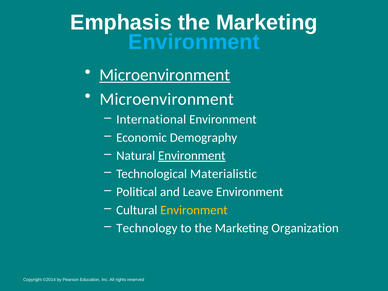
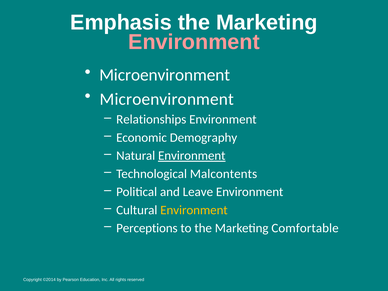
Environment colour: light blue -> pink (194, 42)
Microenvironment underline: present -> none (165, 75)
International: International -> Relationships (151, 119)
Materialistic: Materialistic -> Malcontents (224, 174)
Technology: Technology -> Perceptions (147, 228)
Organization: Organization -> Comfortable (305, 228)
